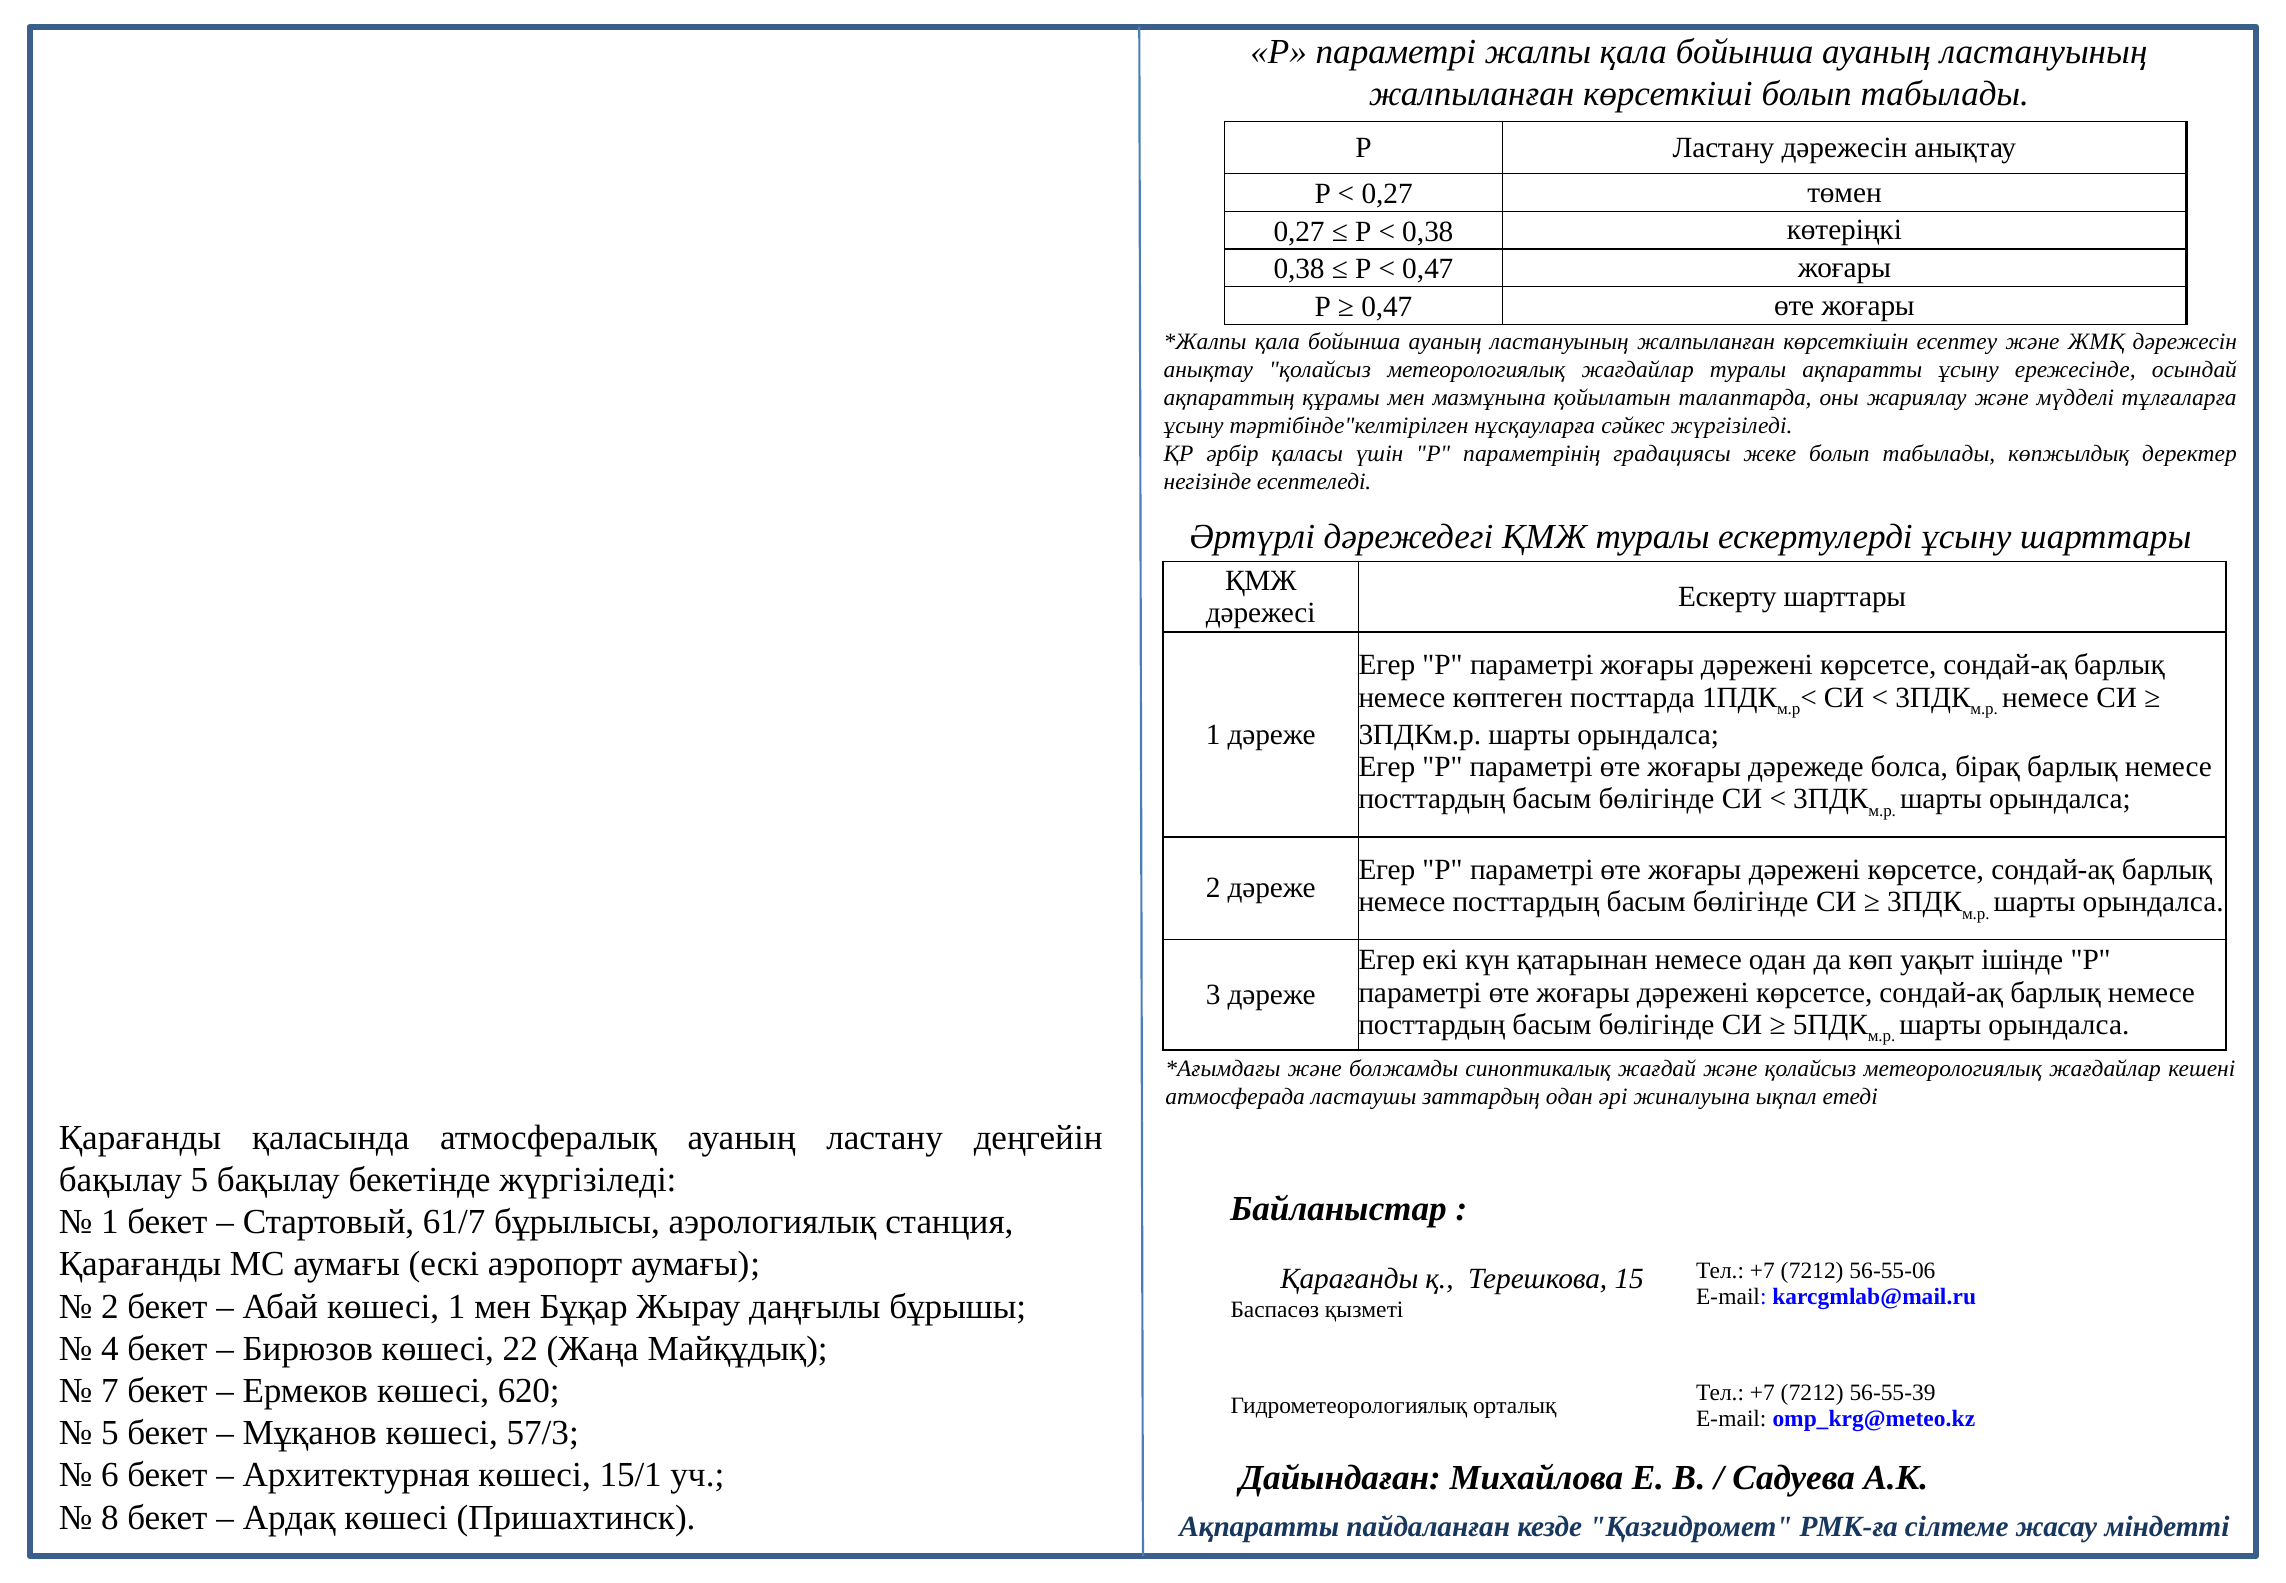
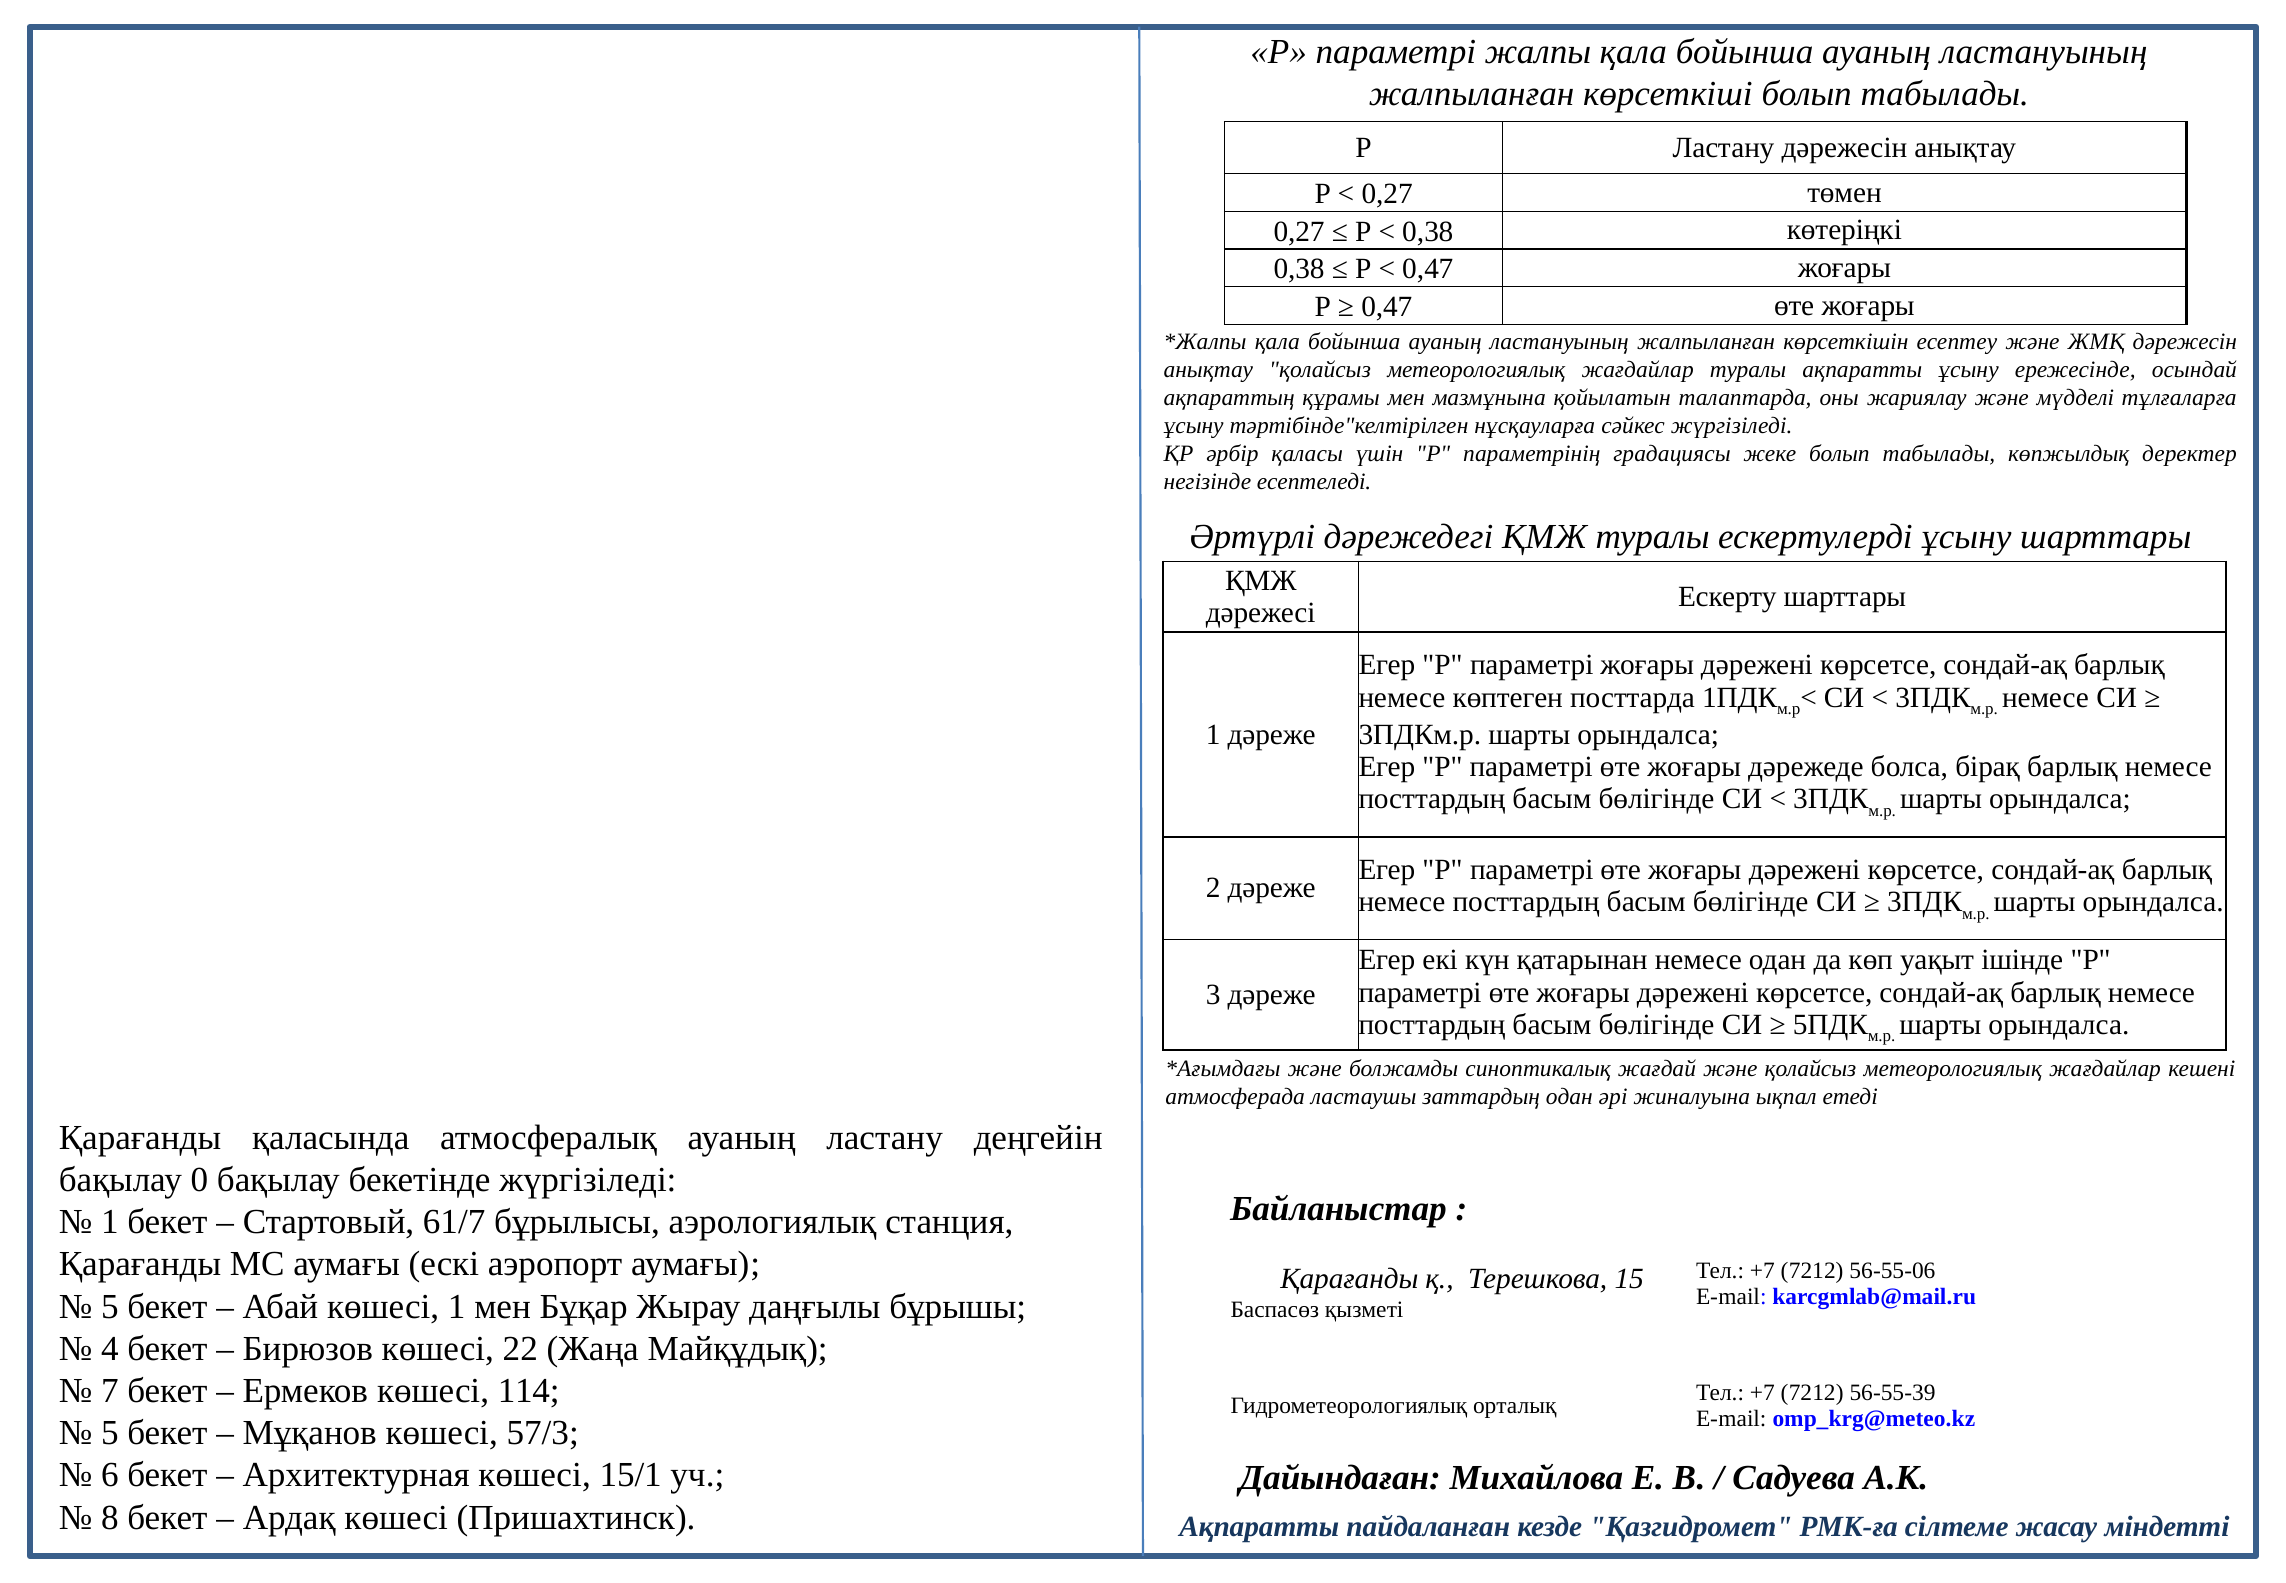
бақылау 5: 5 -> 0 (199, 1179)
2: 2 -> 5 (110, 1306)
620: 620 -> 114 (529, 1390)
